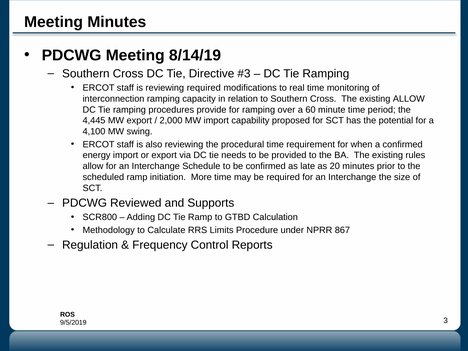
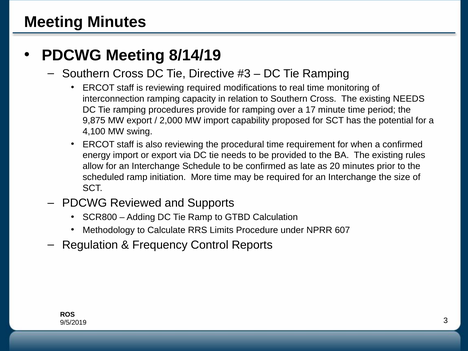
existing ALLOW: ALLOW -> NEEDS (409, 99)
60: 60 -> 17 (311, 110)
4,445: 4,445 -> 9,875 (94, 121)
867: 867 -> 607 (342, 230)
